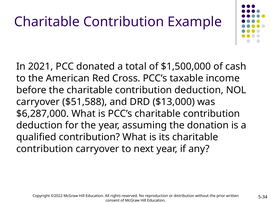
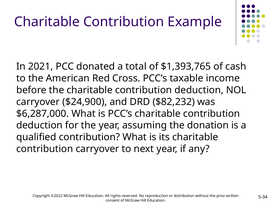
$1,500,000: $1,500,000 -> $1,393,765 (186, 67)
$51,588: $51,588 -> $24,900 (85, 102)
$13,000: $13,000 -> $82,232 (174, 102)
